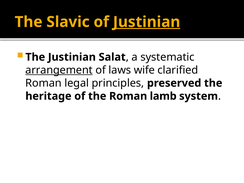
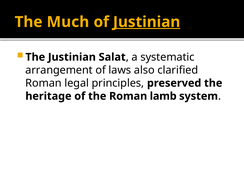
Slavic: Slavic -> Much (68, 22)
arrangement underline: present -> none (59, 70)
wife: wife -> also (144, 70)
